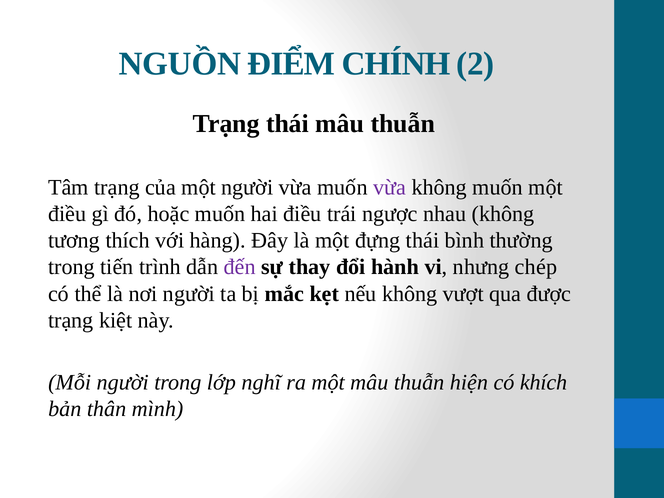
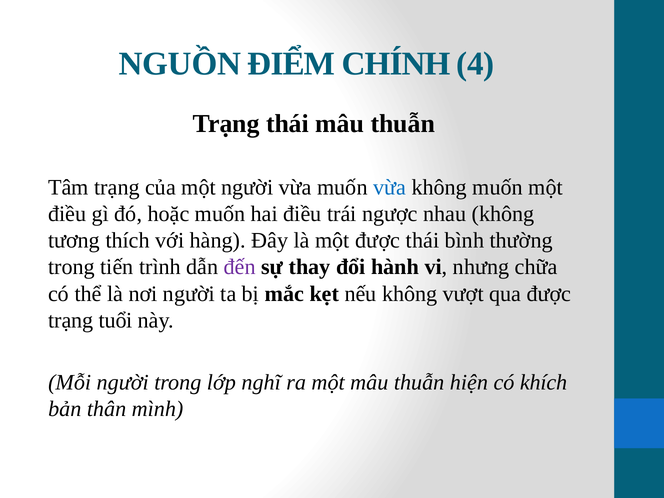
2: 2 -> 4 (476, 64)
vừa colour: purple -> blue (390, 188)
một đựng: đựng -> được (378, 241)
chép: chép -> chữa (536, 267)
kiệt: kiệt -> tuổi (116, 320)
